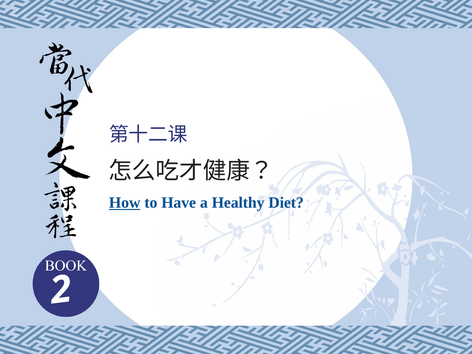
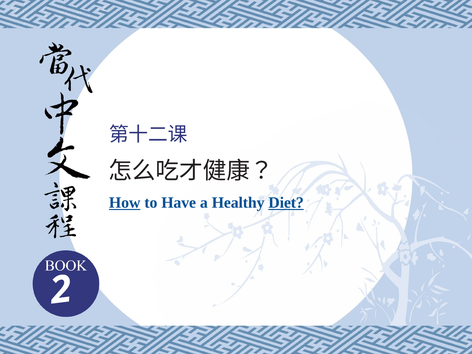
Diet underline: none -> present (286, 203)
